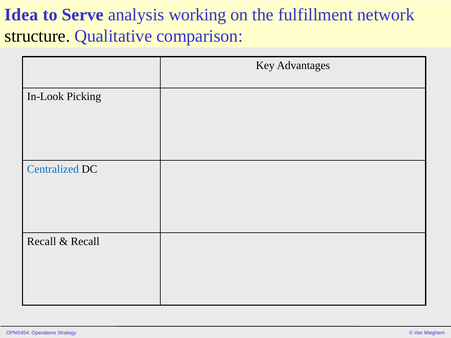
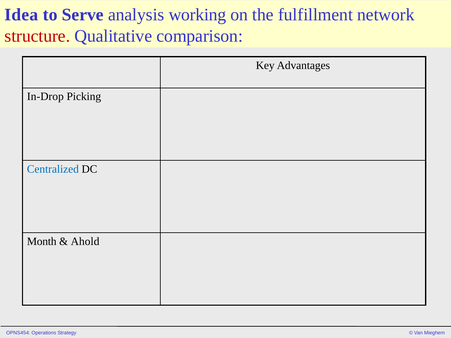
structure colour: black -> red (37, 36)
In-Look: In-Look -> In-Drop (45, 97)
Recall: Recall -> Month (42, 242)
Recall: Recall -> Ahold (85, 242)
